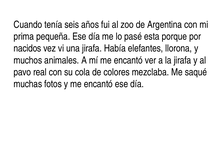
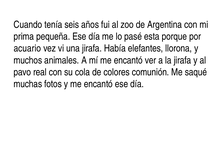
nacidos: nacidos -> acuario (27, 48)
mezclaba: mezclaba -> comunión (150, 72)
